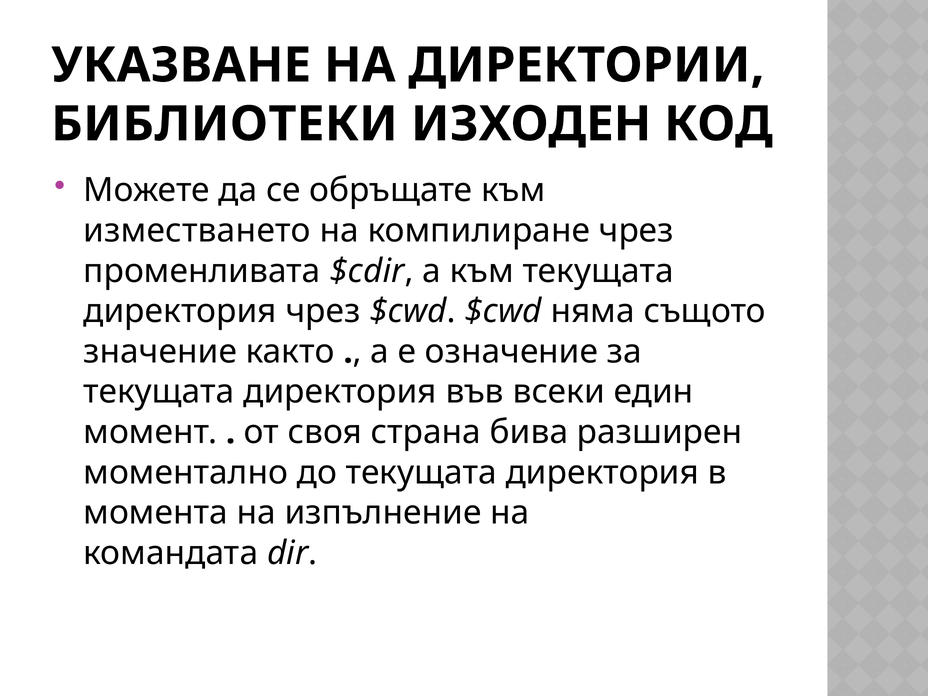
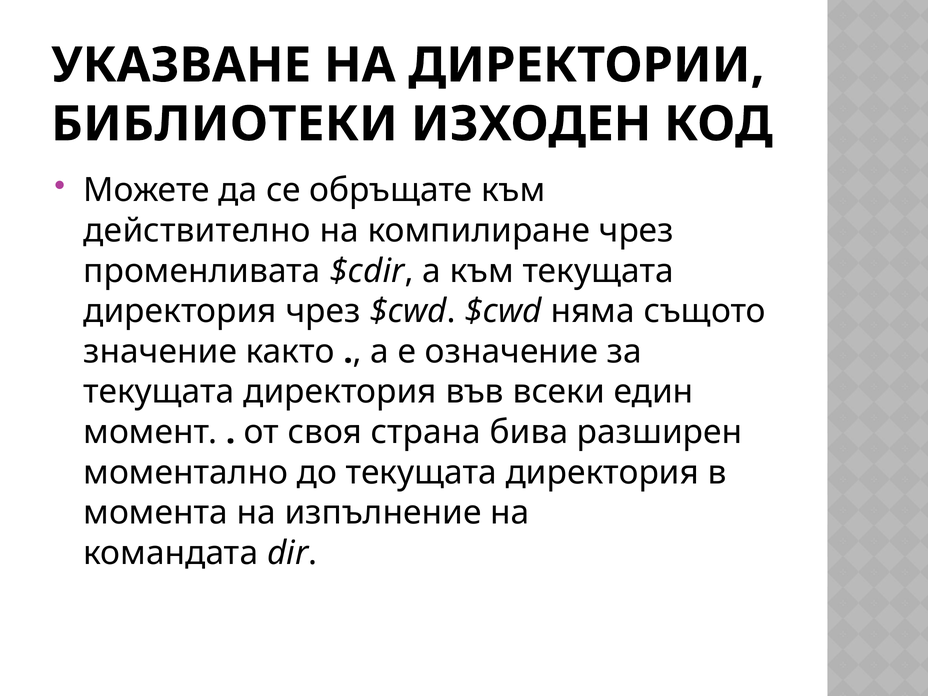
изместването: изместването -> действително (197, 231)
